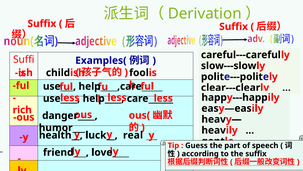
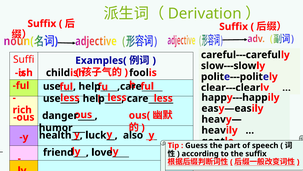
real: real -> also (133, 135)
